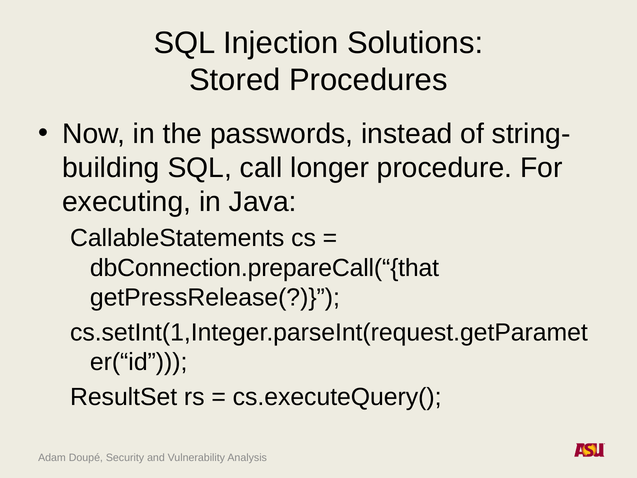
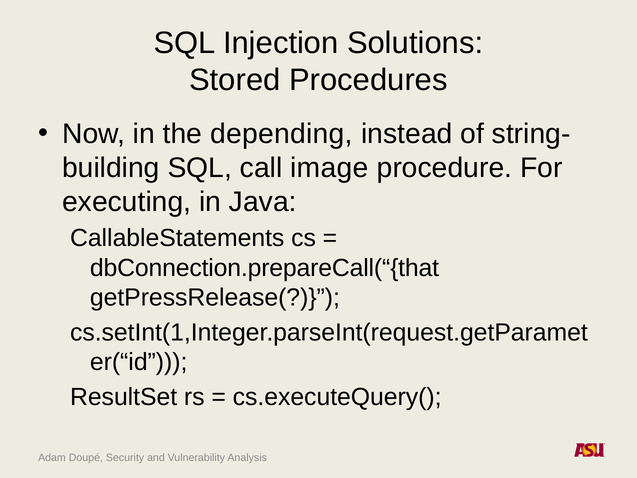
passwords: passwords -> depending (282, 134)
longer: longer -> image (330, 168)
